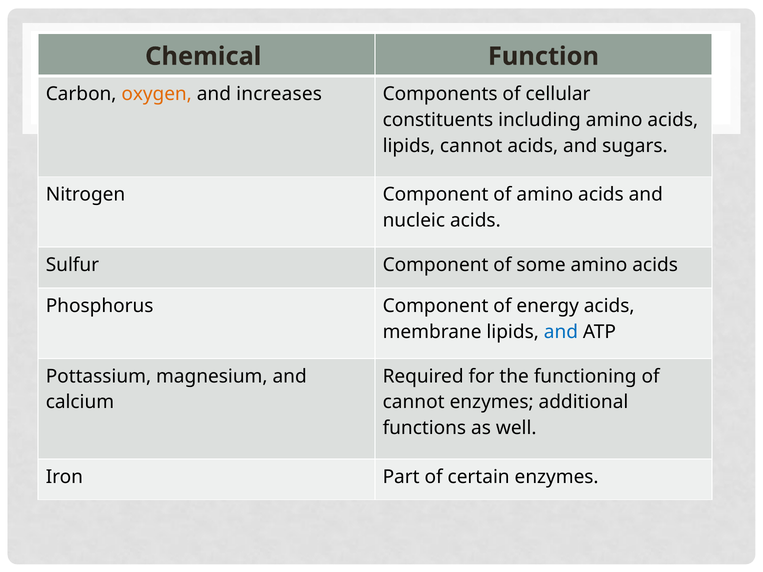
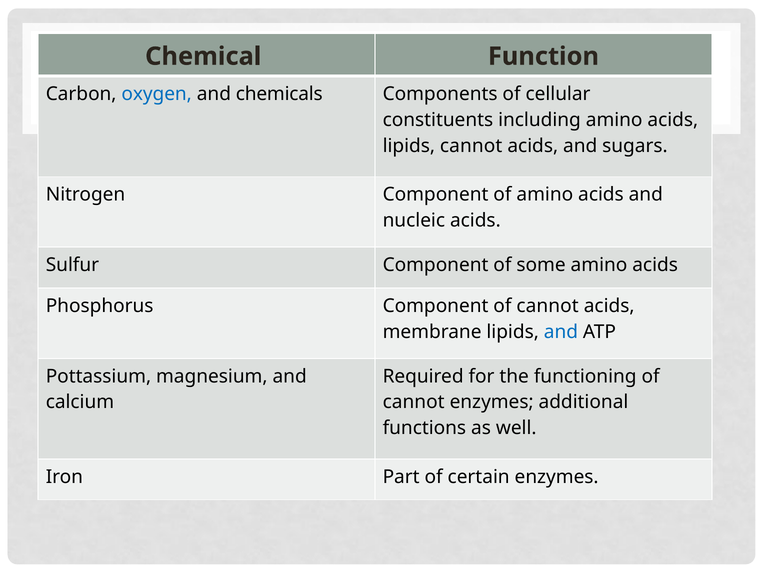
oxygen colour: orange -> blue (157, 94)
increases: increases -> chemicals (279, 94)
Component of energy: energy -> cannot (548, 306)
